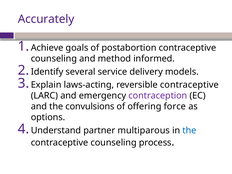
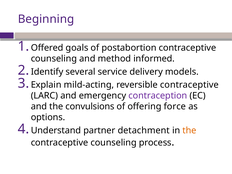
Accurately: Accurately -> Beginning (46, 19)
Achieve: Achieve -> Offered (47, 48)
laws-acting: laws-acting -> mild-acting (89, 85)
multiparous: multiparous -> detachment (144, 130)
the colour: blue -> orange (189, 130)
